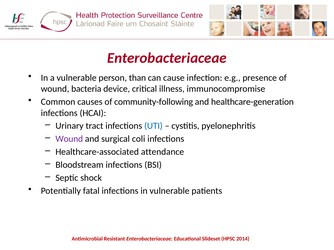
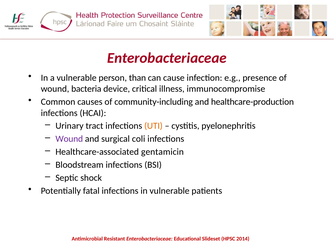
community-following: community-following -> community-including (154, 102)
healthcare-generation: healthcare-generation -> healthcare-production (252, 102)
UTI colour: blue -> orange (153, 126)
attendance: attendance -> gentamicin (162, 152)
